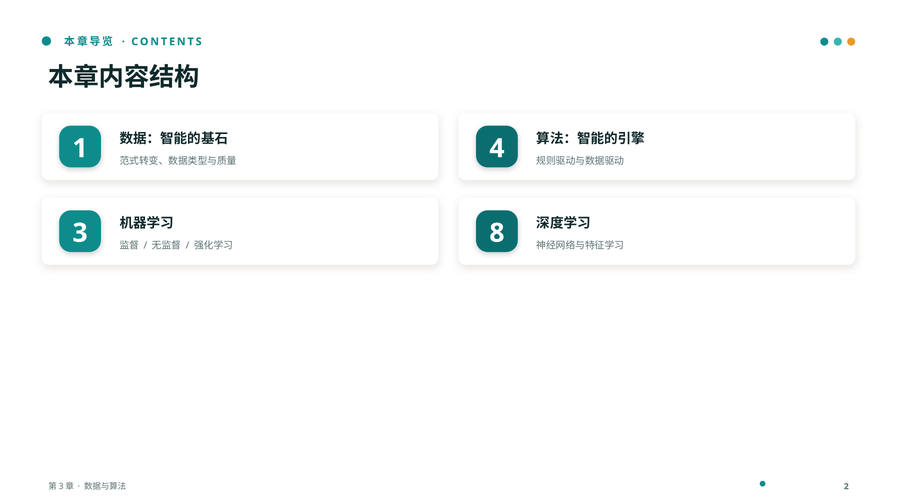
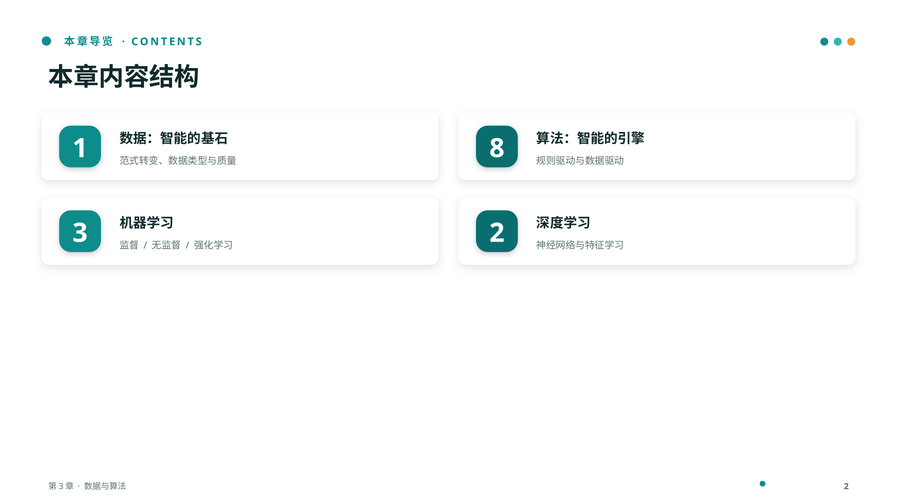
4: 4 -> 8 (497, 149)
8: 8 -> 2 (497, 233)
